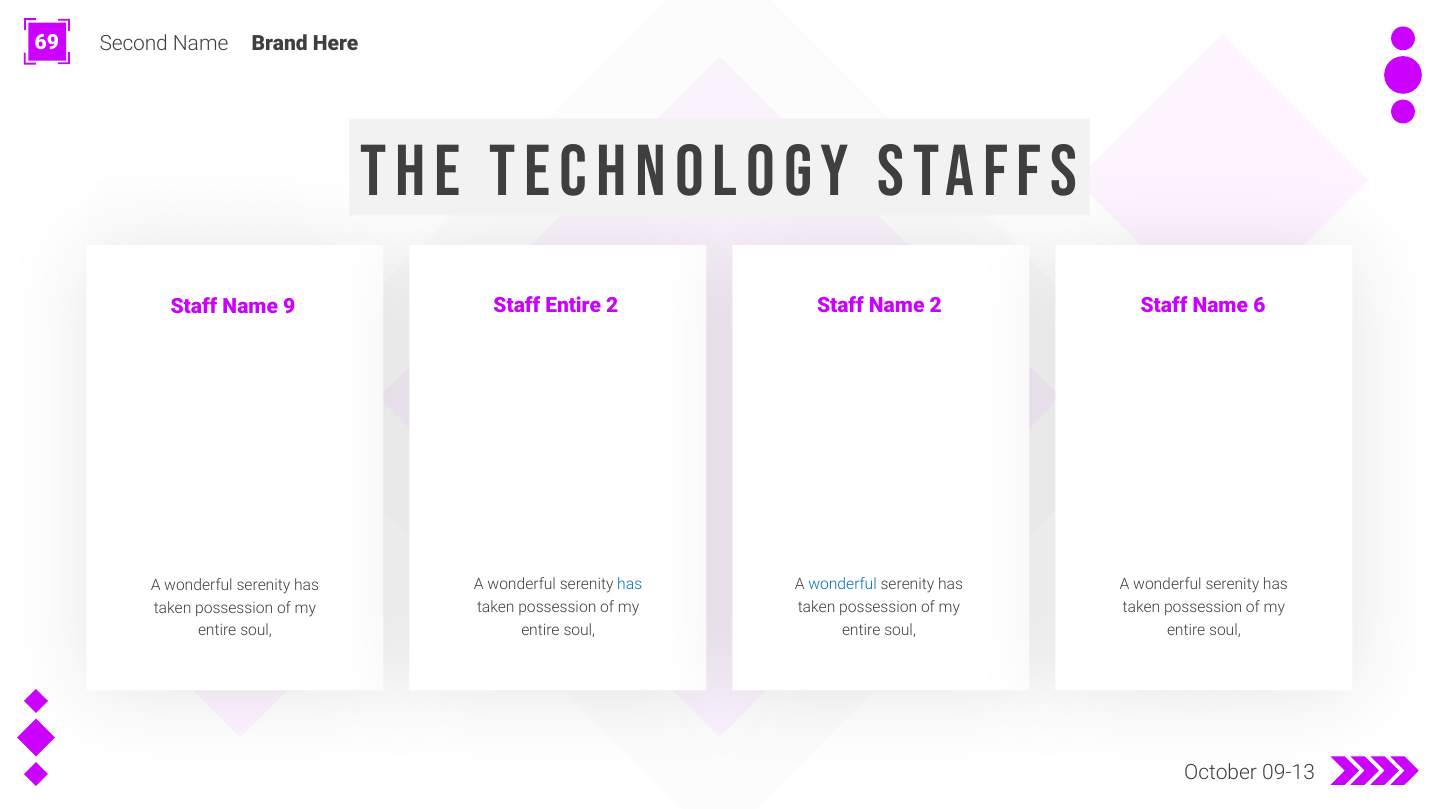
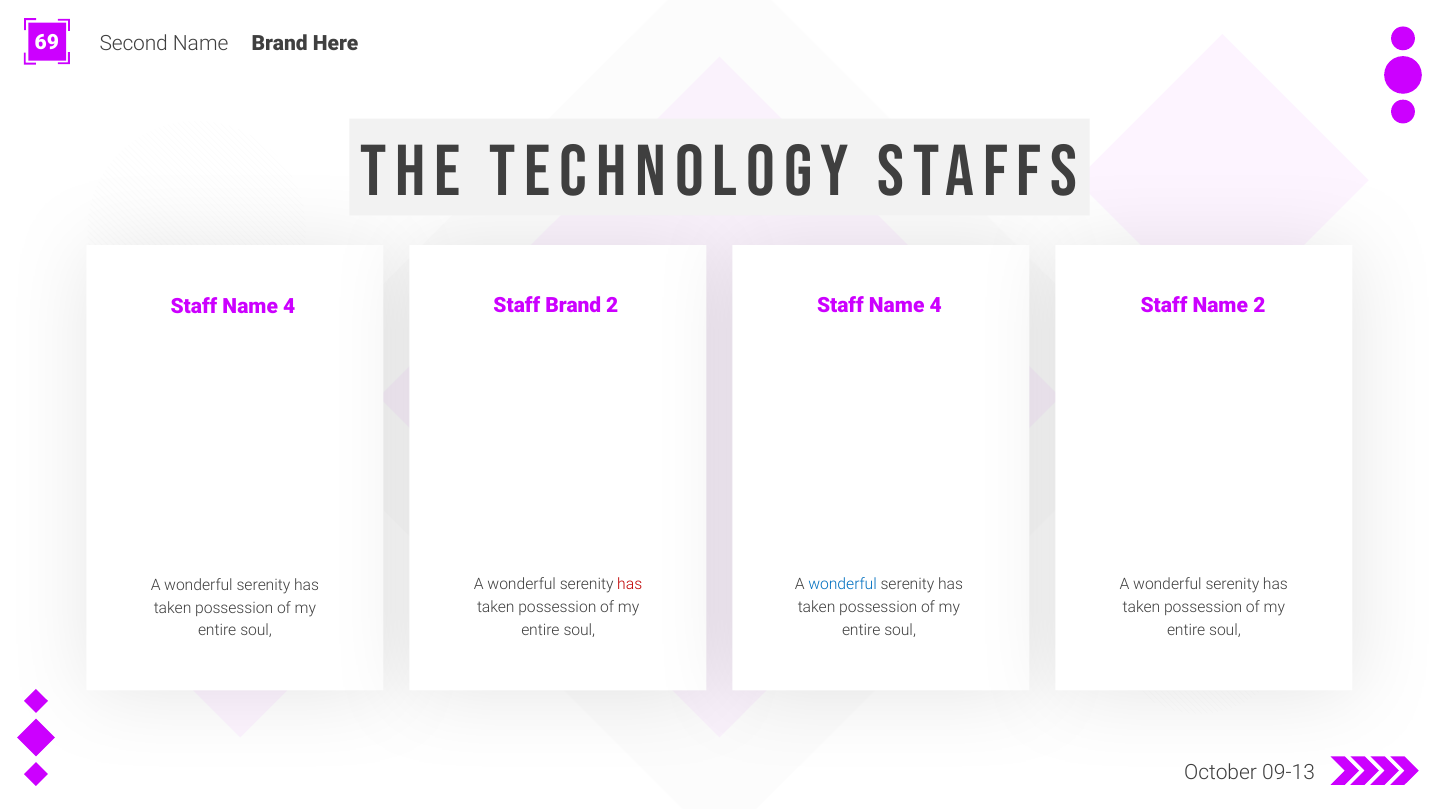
Staff Entire: Entire -> Brand (573, 306)
2: 2 -> 4 (936, 306)
Name 6: 6 -> 2 (1259, 306)
9: 9 -> 4 (289, 307)
has colour: blue -> red (630, 585)
